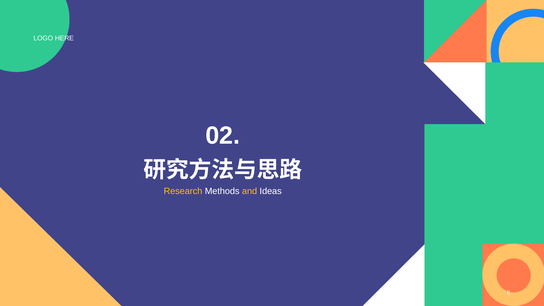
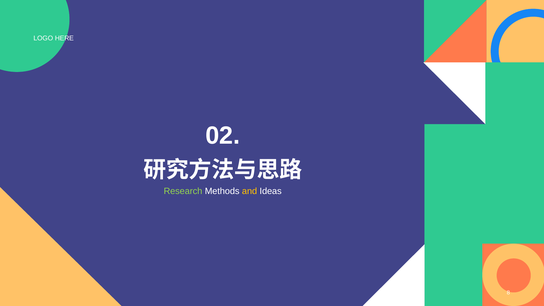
Research colour: yellow -> light green (183, 191)
